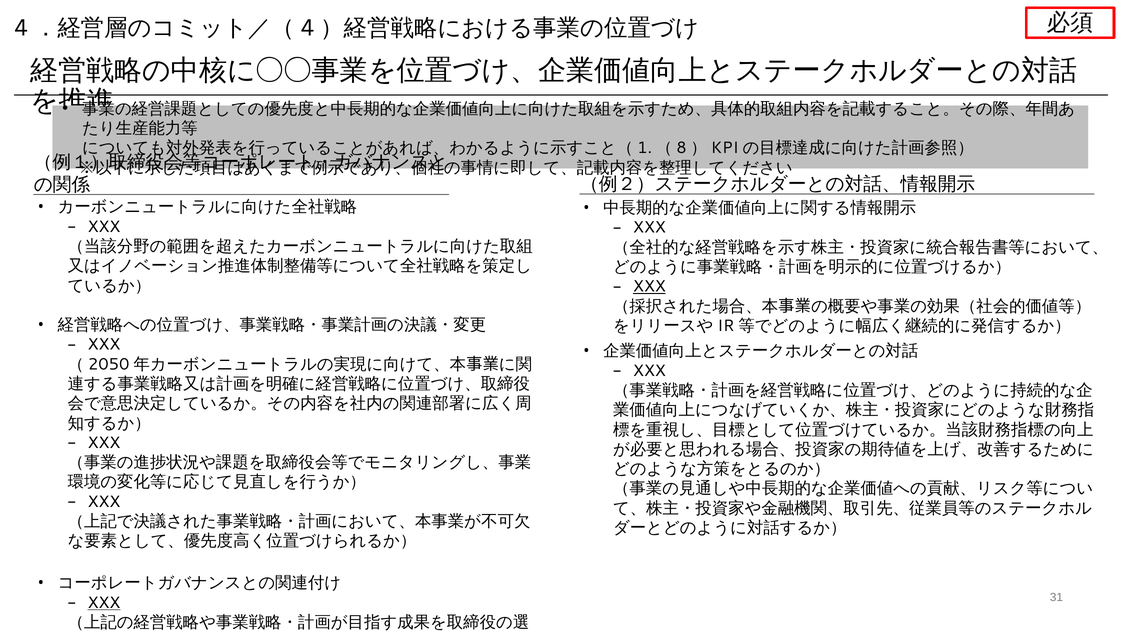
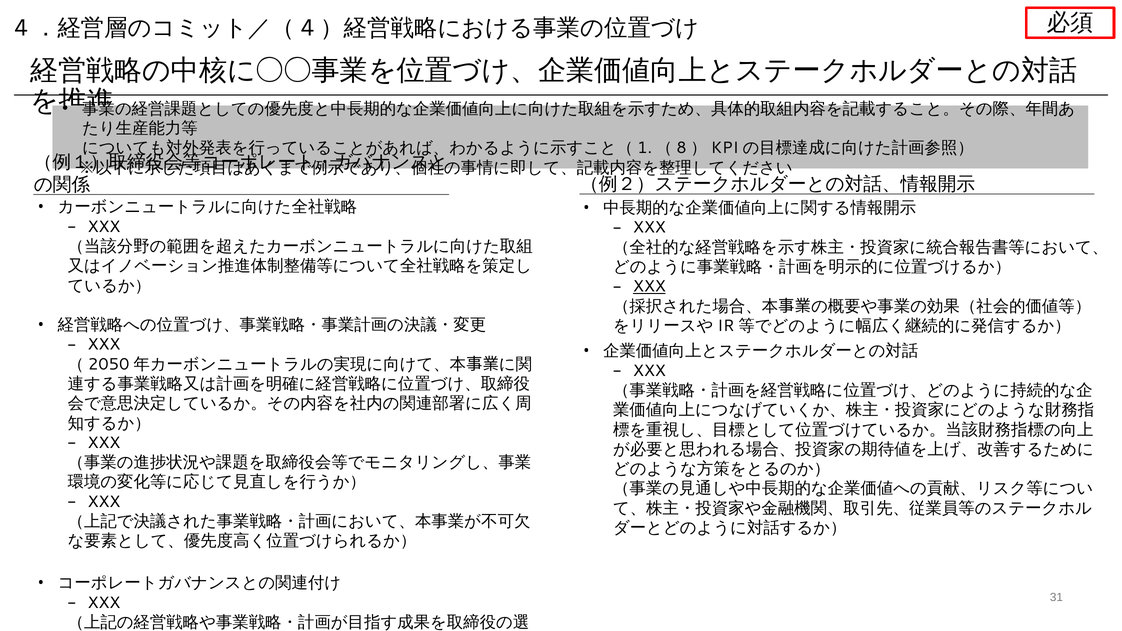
XXX underline: present -> none (104, 603)
